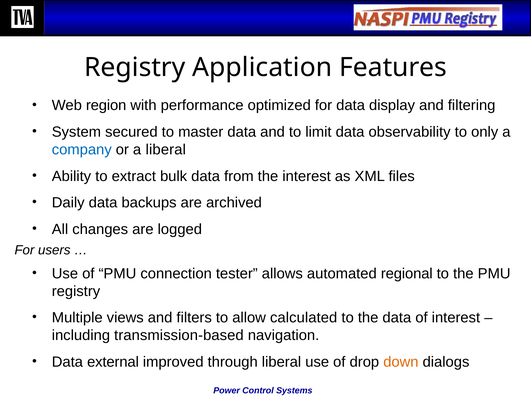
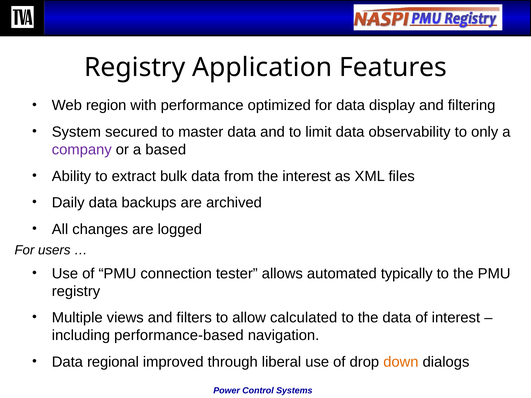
company colour: blue -> purple (82, 150)
a liberal: liberal -> based (166, 150)
regional: regional -> typically (407, 274)
transmission-based: transmission-based -> performance-based (179, 336)
external: external -> regional (113, 362)
